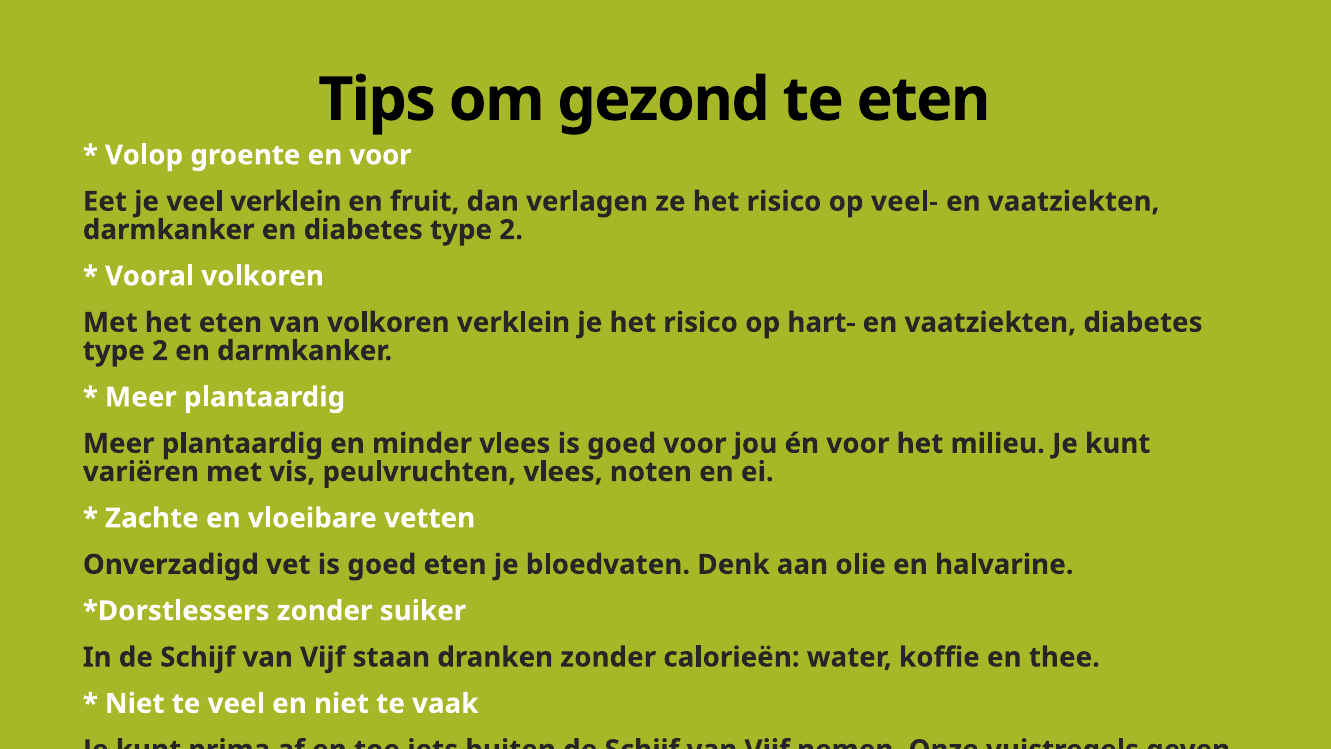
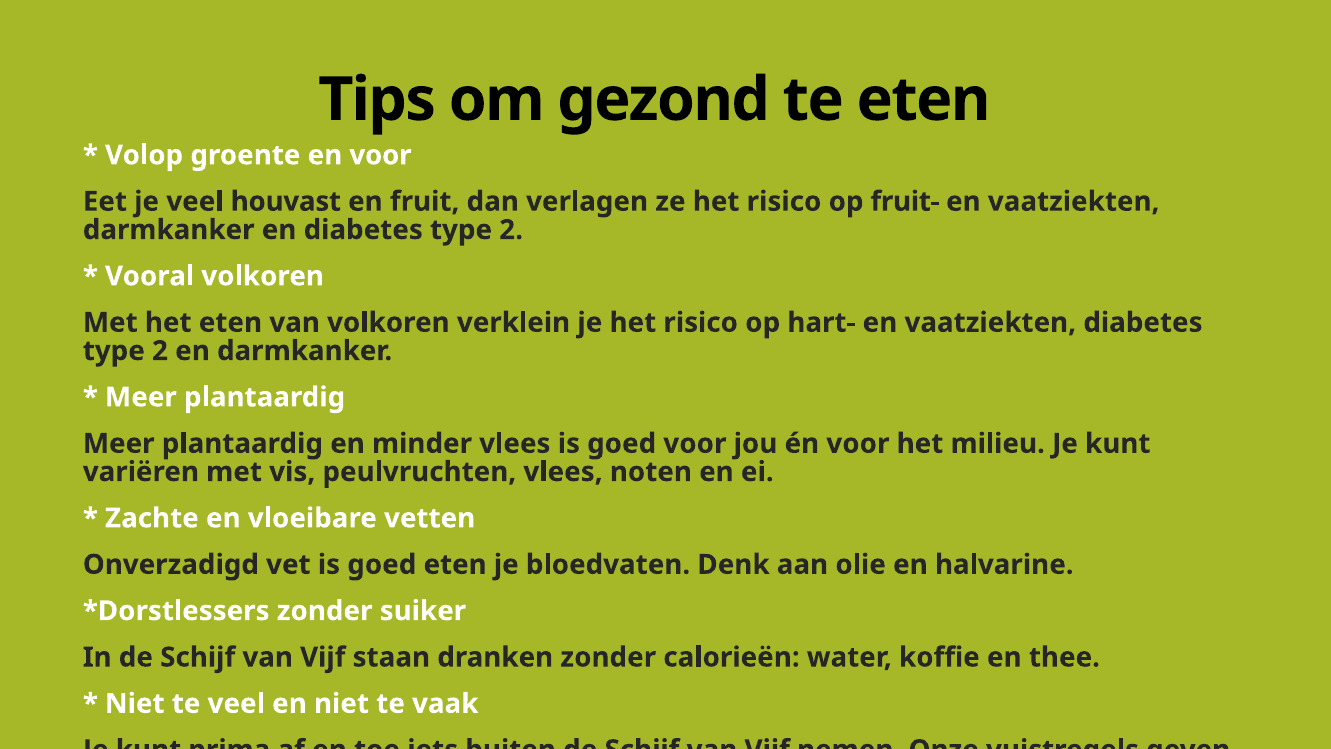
veel verklein: verklein -> houvast (286, 201)
veel-: veel- -> fruit- (905, 201)
